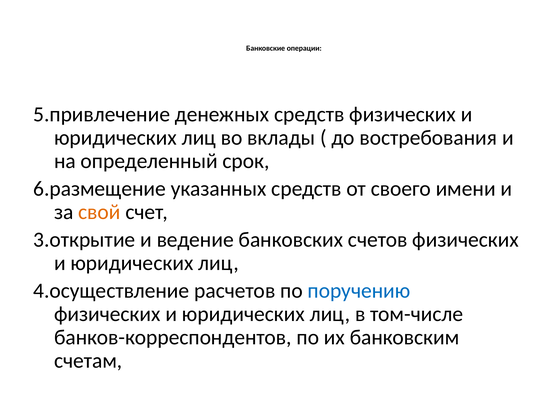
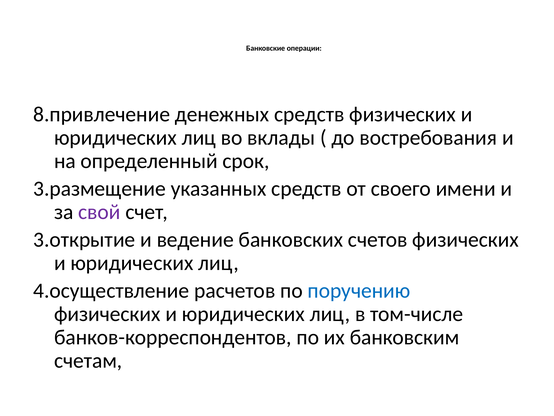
5.привлечение: 5.привлечение -> 8.привлечение (102, 114)
6.размещение: 6.размещение -> 3.размещение (100, 188)
свой colour: orange -> purple (99, 212)
